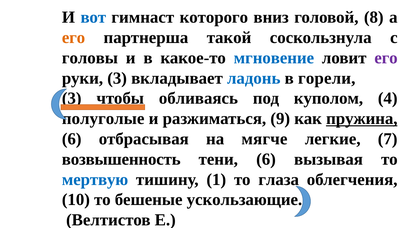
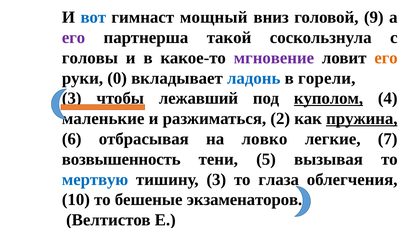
которого: которого -> мощный (214, 17)
8: 8 -> 9 (374, 17)
его colour: orange -> purple (74, 38)
мгновение colour: blue -> purple (274, 58)
его colour: purple -> orange (386, 58)
руки 3: 3 -> 0 (117, 78)
обливаясь: обливаясь -> лежавший (198, 98)
куполом underline: none -> present (329, 98)
полуголые: полуголые -> маленькие (103, 119)
9: 9 -> 2 (280, 119)
мягче: мягче -> ловко (264, 139)
тени 6: 6 -> 5 (266, 159)
тишину 1: 1 -> 3 (216, 179)
ускользающие: ускользающие -> экзаменаторов (244, 200)
